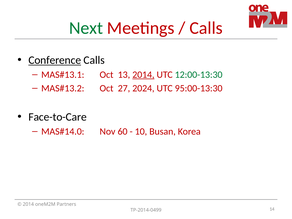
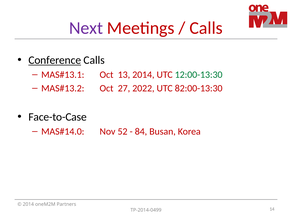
Next colour: green -> purple (86, 28)
2014 underline: present -> none (143, 75)
2024: 2024 -> 2022 (143, 88)
95:00-13:30: 95:00-13:30 -> 82:00-13:30 (199, 88)
Face-to-Care: Face-to-Care -> Face-to-Case (58, 117)
60: 60 -> 52 (123, 131)
10: 10 -> 84 (141, 131)
